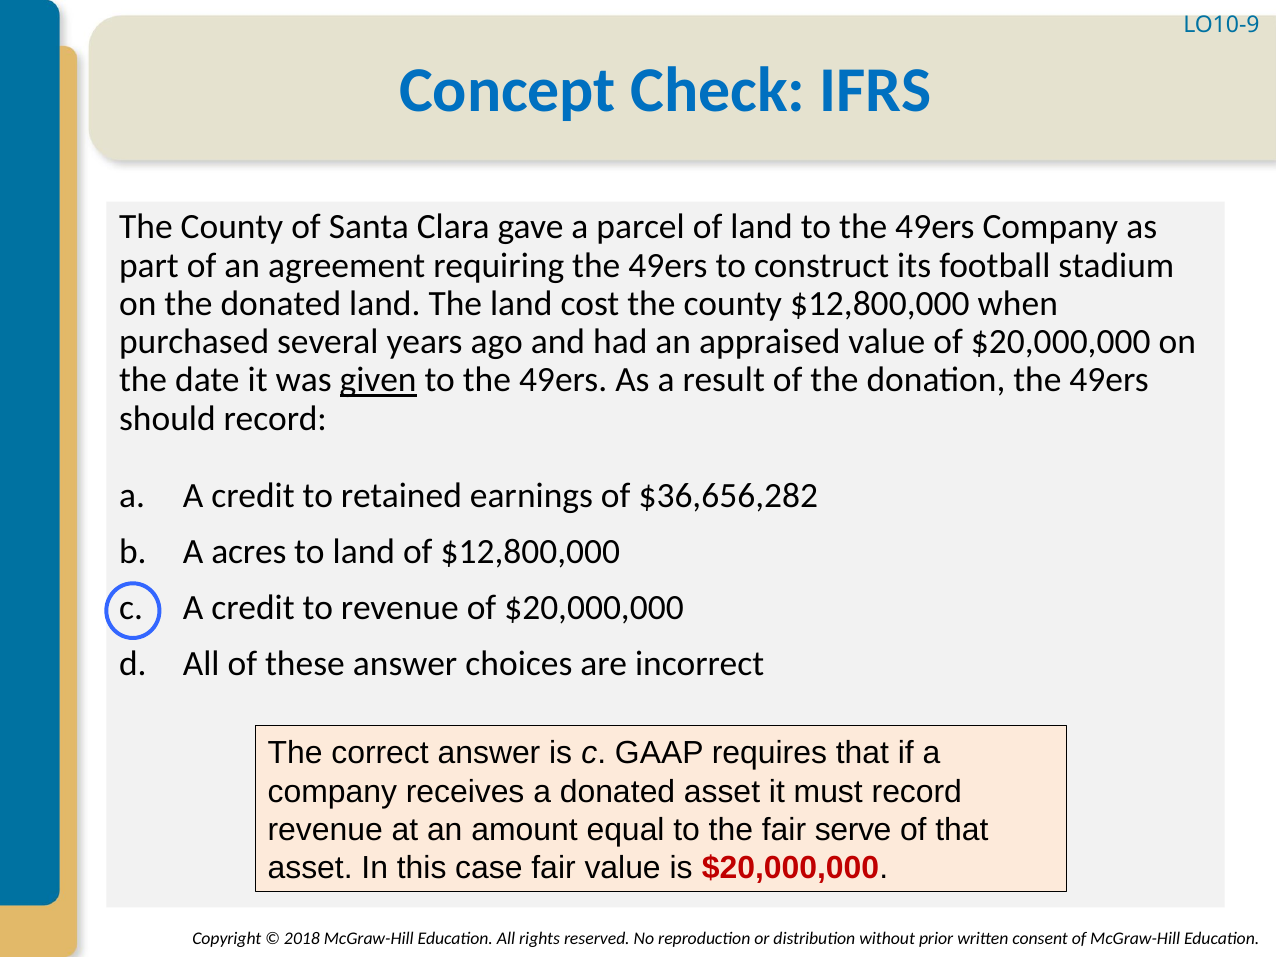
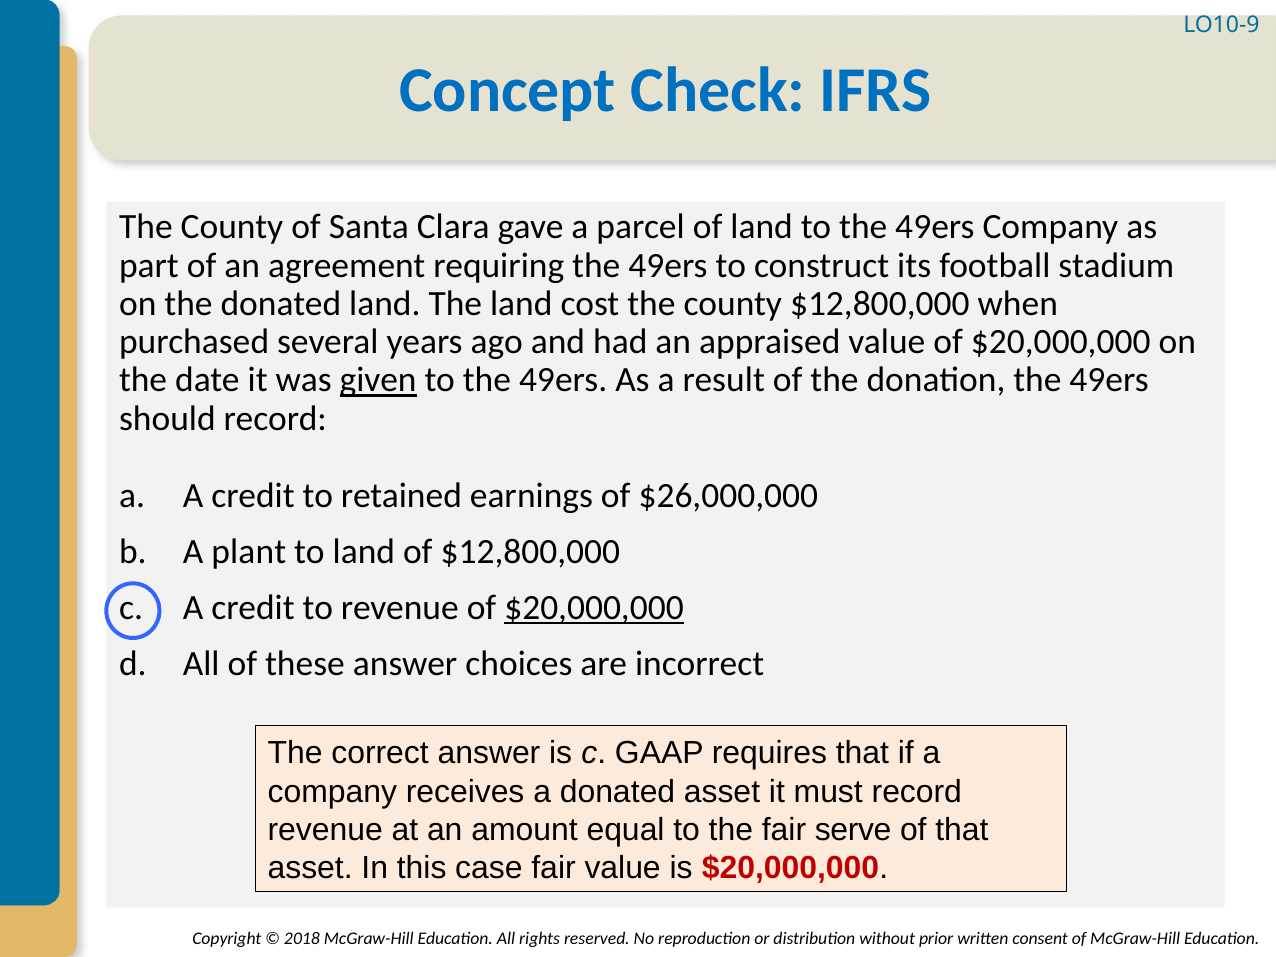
$36,656,282: $36,656,282 -> $26,000,000 (728, 496)
acres: acres -> plant (249, 552)
$20,000,000 underline: none -> present (594, 608)
